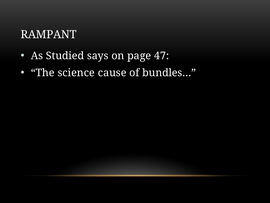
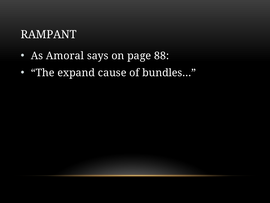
Studied: Studied -> Amoral (65, 56)
47: 47 -> 88 (162, 56)
science: science -> expand (76, 73)
